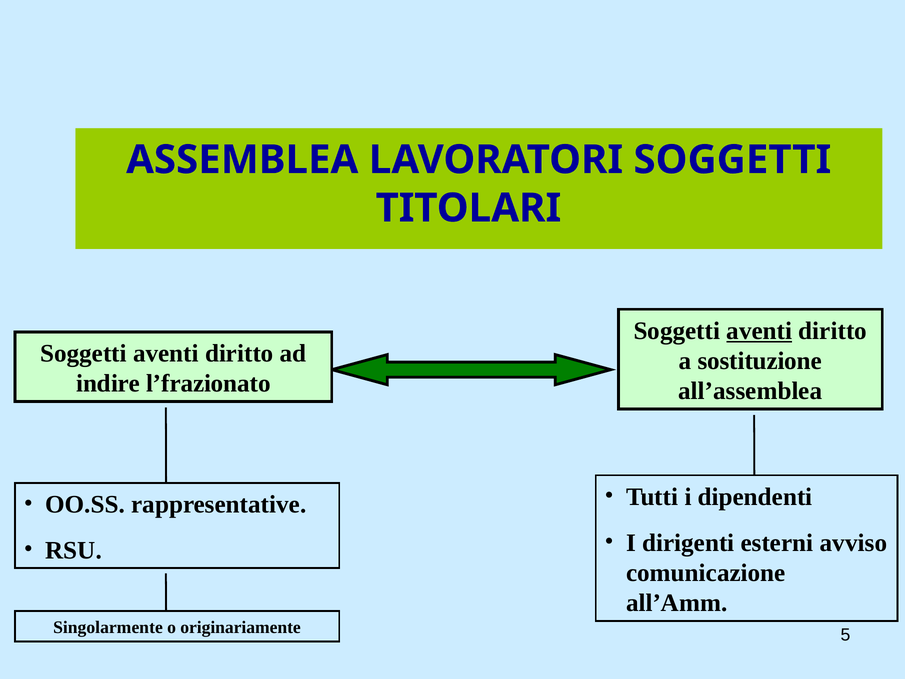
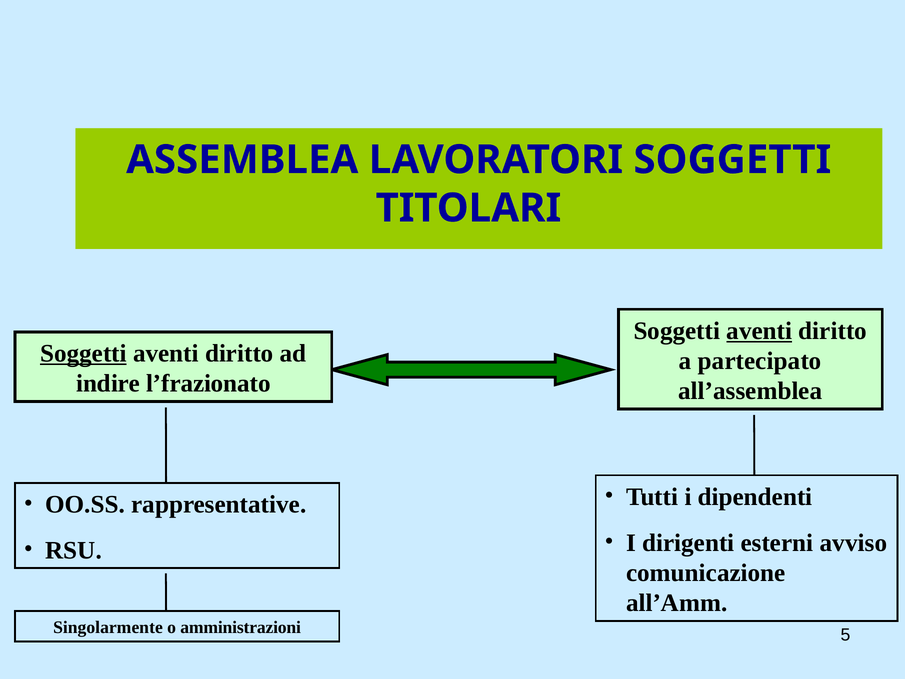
Soggetti underline: none -> present (83, 353)
sostituzione: sostituzione -> partecipato (760, 361)
originariamente: originariamente -> amministrazioni (241, 627)
